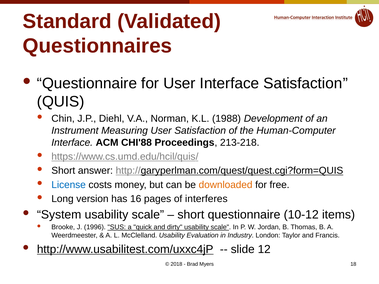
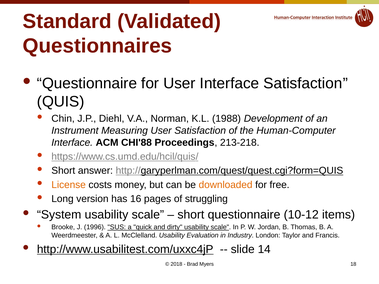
License colour: blue -> orange (69, 185)
interferes: interferes -> struggling (206, 199)
12: 12 -> 14 (264, 249)
